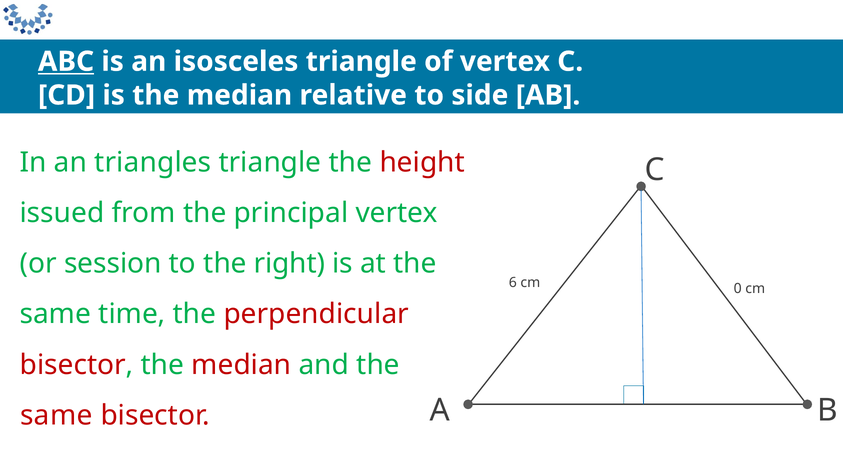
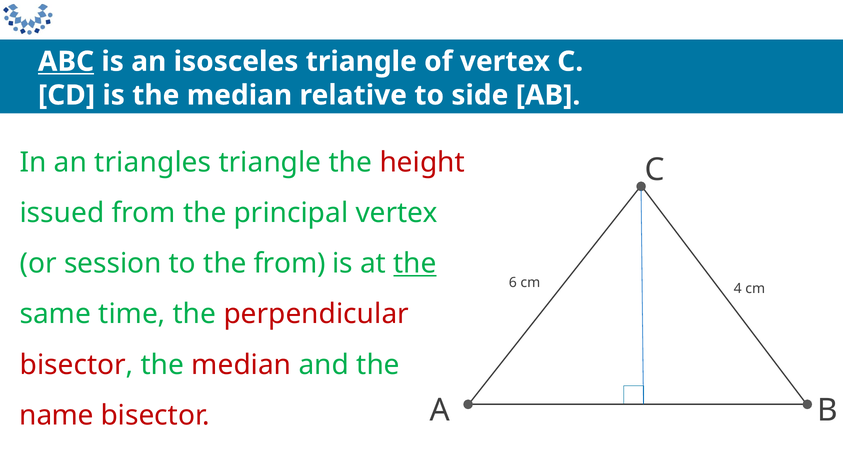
the right: right -> from (290, 264)
the underline: none -> present (415, 264)
0: 0 -> 4 (738, 288)
same: same -> name (57, 415)
